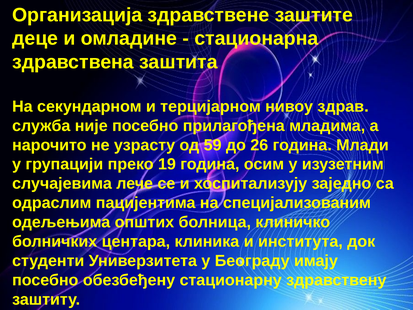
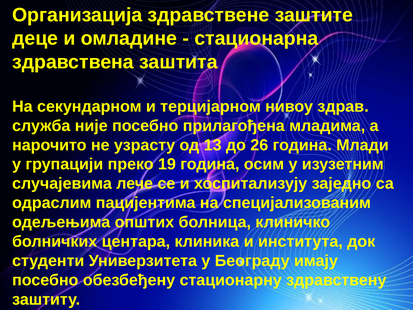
59: 59 -> 13 (213, 145)
